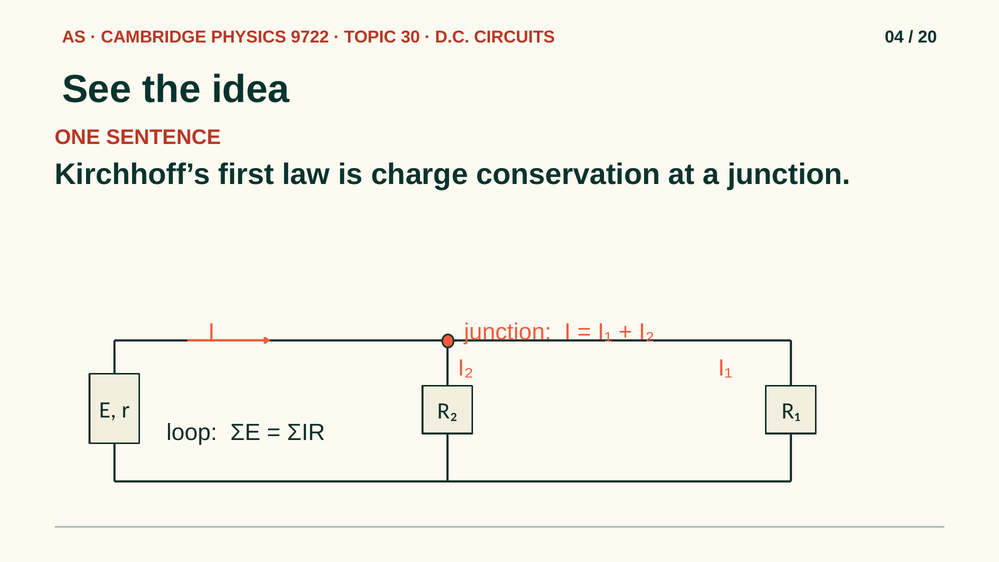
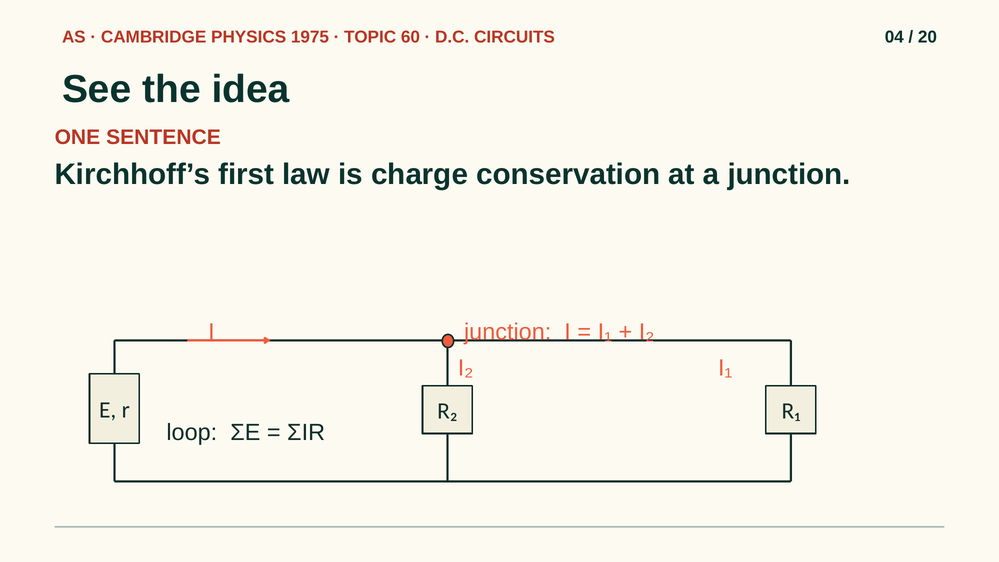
9722: 9722 -> 1975 (310, 37)
30: 30 -> 60 (410, 37)
